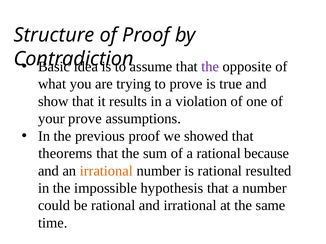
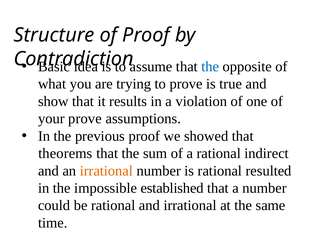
the colour: purple -> blue (210, 67)
because: because -> indirect (267, 154)
hypothesis: hypothesis -> established (172, 188)
